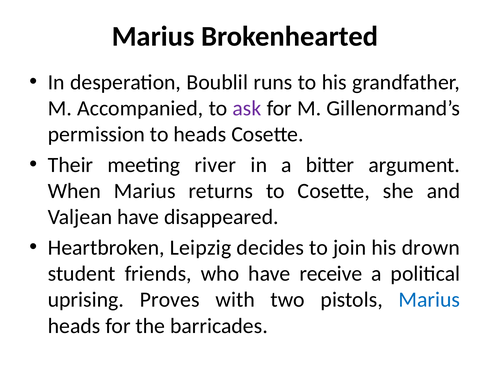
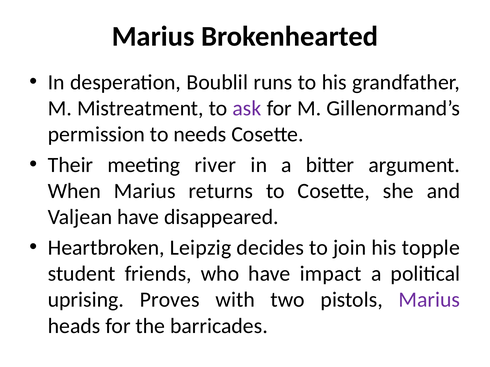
Accompanied: Accompanied -> Mistreatment (140, 109)
to heads: heads -> needs (200, 135)
drown: drown -> topple (431, 248)
receive: receive -> impact (331, 274)
Marius colour: blue -> purple (429, 300)
